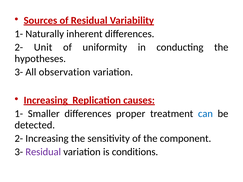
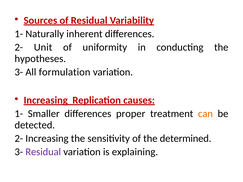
observation: observation -> formulation (65, 72)
can colour: blue -> orange (205, 114)
component: component -> determined (186, 139)
conditions: conditions -> explaining (135, 152)
